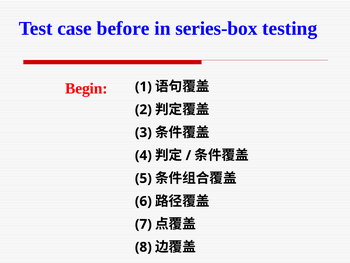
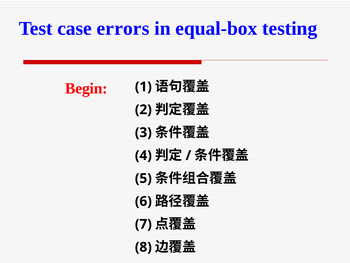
before: before -> errors (123, 28)
series-box: series-box -> equal-box (216, 28)
